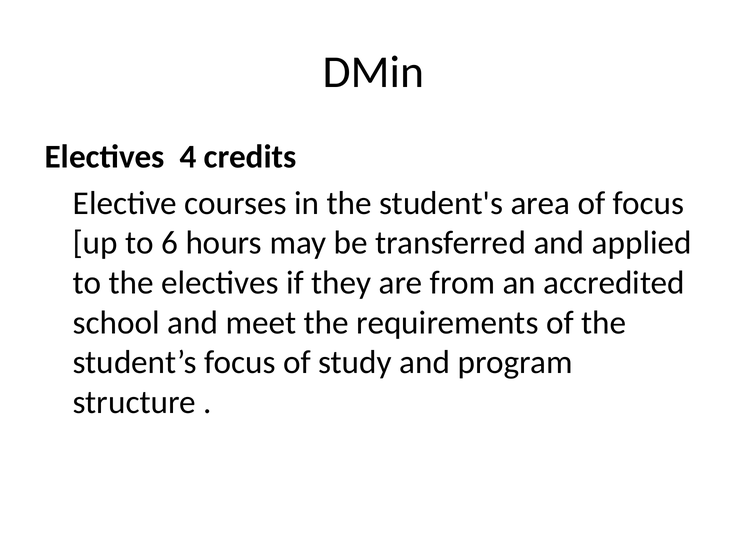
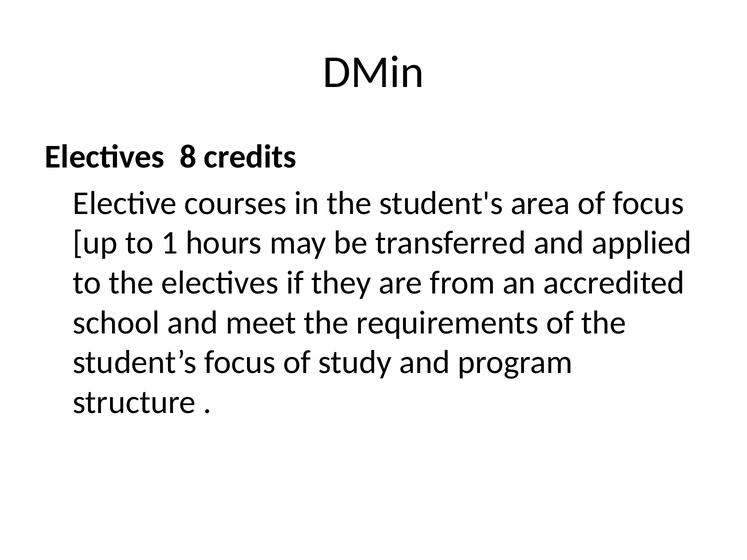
4: 4 -> 8 (188, 157)
6: 6 -> 1 (170, 243)
